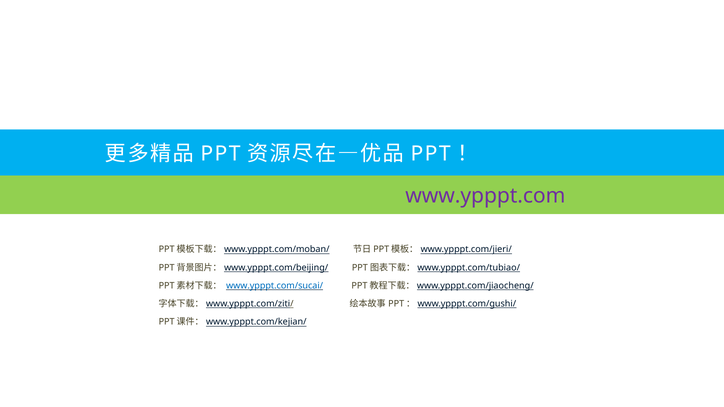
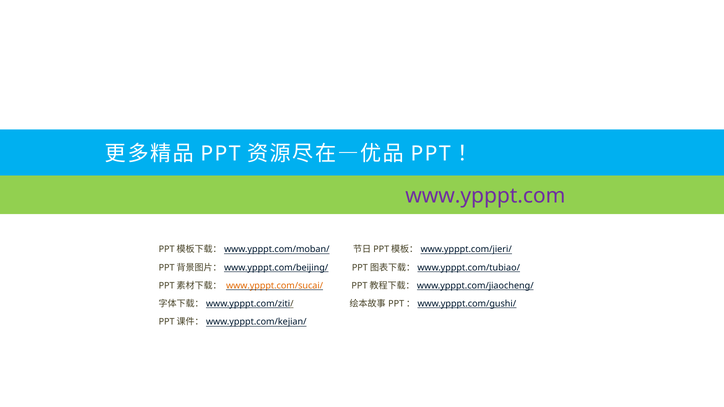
www.ypppt.com/sucai/ colour: blue -> orange (275, 286)
